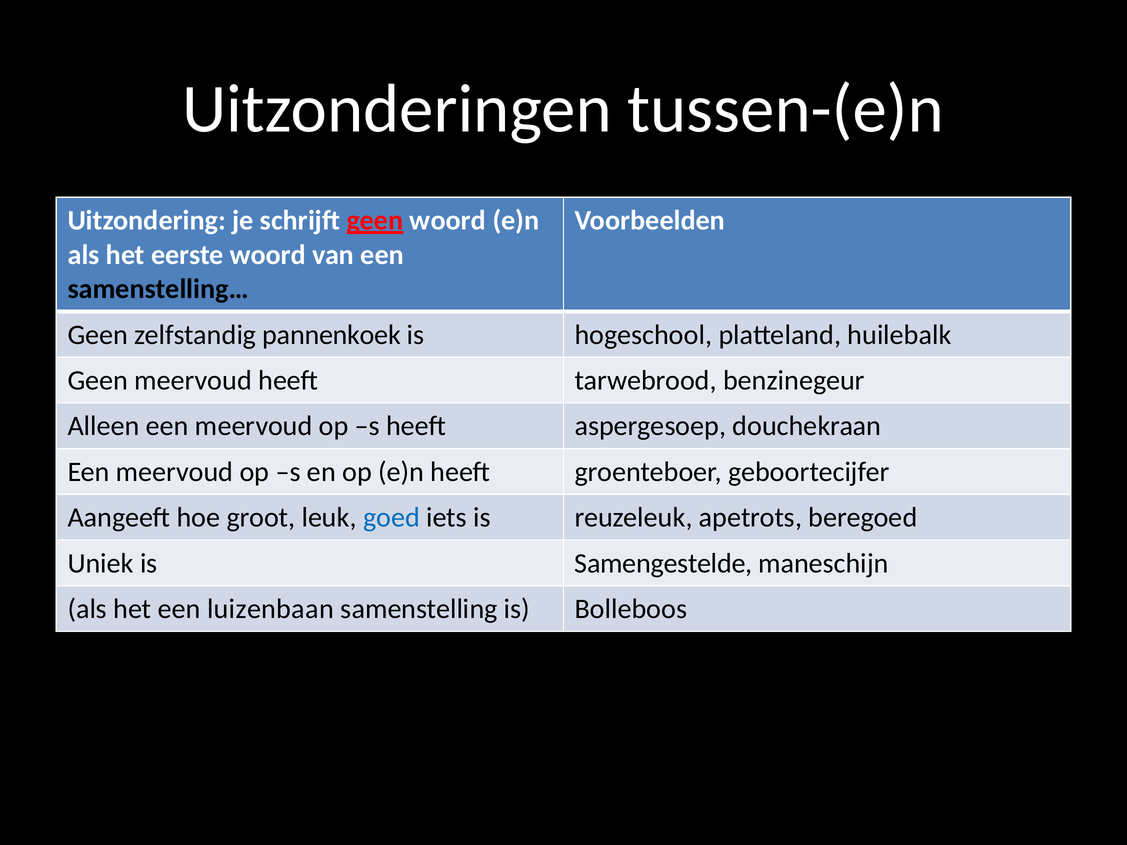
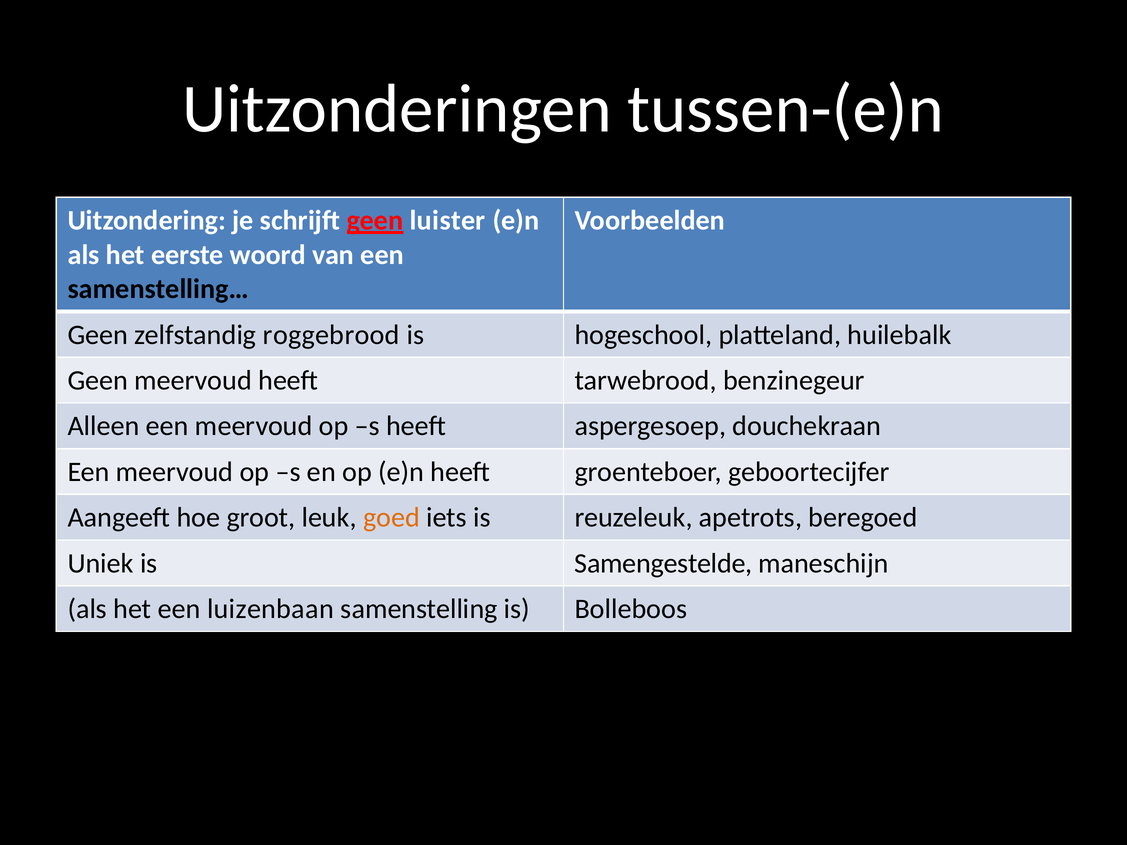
geen woord: woord -> luister (448, 220)
pannenkoek: pannenkoek -> roggebrood (331, 335)
goed colour: blue -> orange (391, 518)
